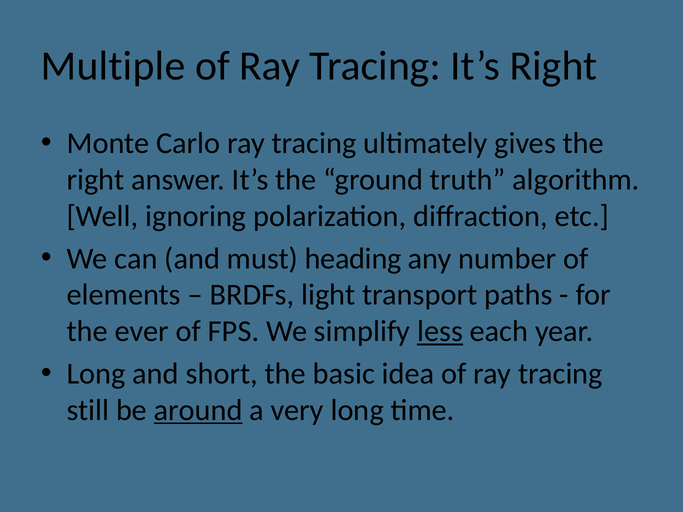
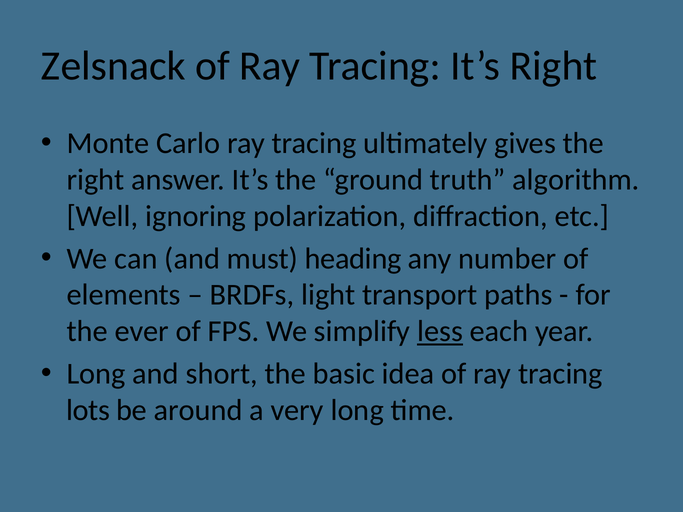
Multiple: Multiple -> Zelsnack (113, 66)
still: still -> lots (88, 410)
around underline: present -> none (198, 410)
